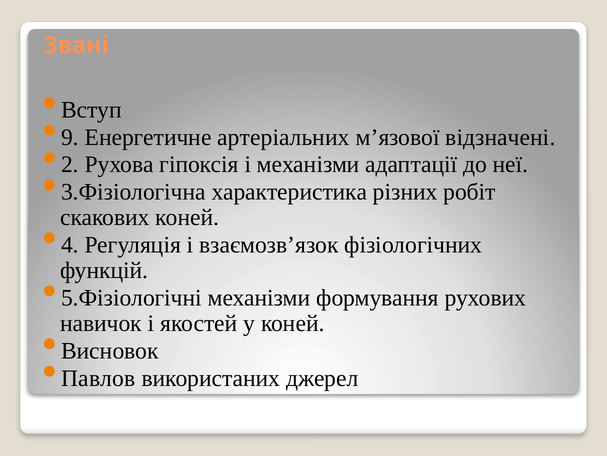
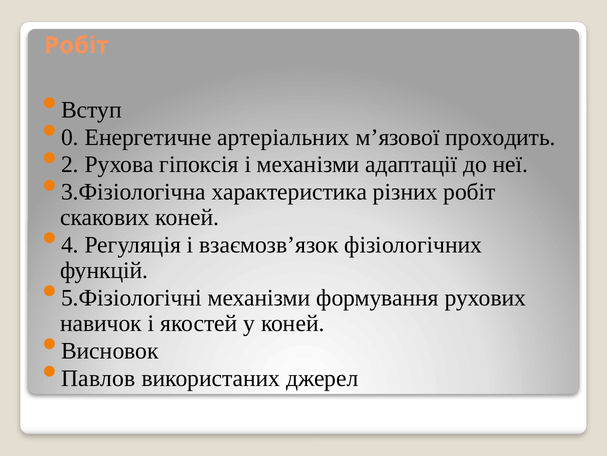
Звані: Звані -> Робіт (76, 45)
9: 9 -> 0 (70, 137)
відзначені: відзначені -> проходить (501, 137)
